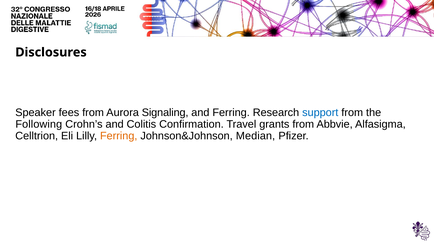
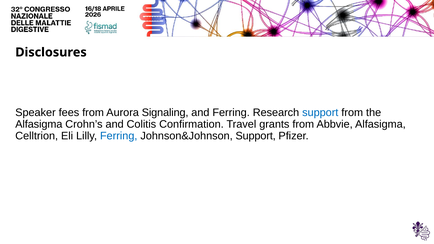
Following: Following -> Alfasigma (39, 124)
Ferring colour: orange -> blue (119, 136)
Johnson&Johnson Median: Median -> Support (256, 136)
